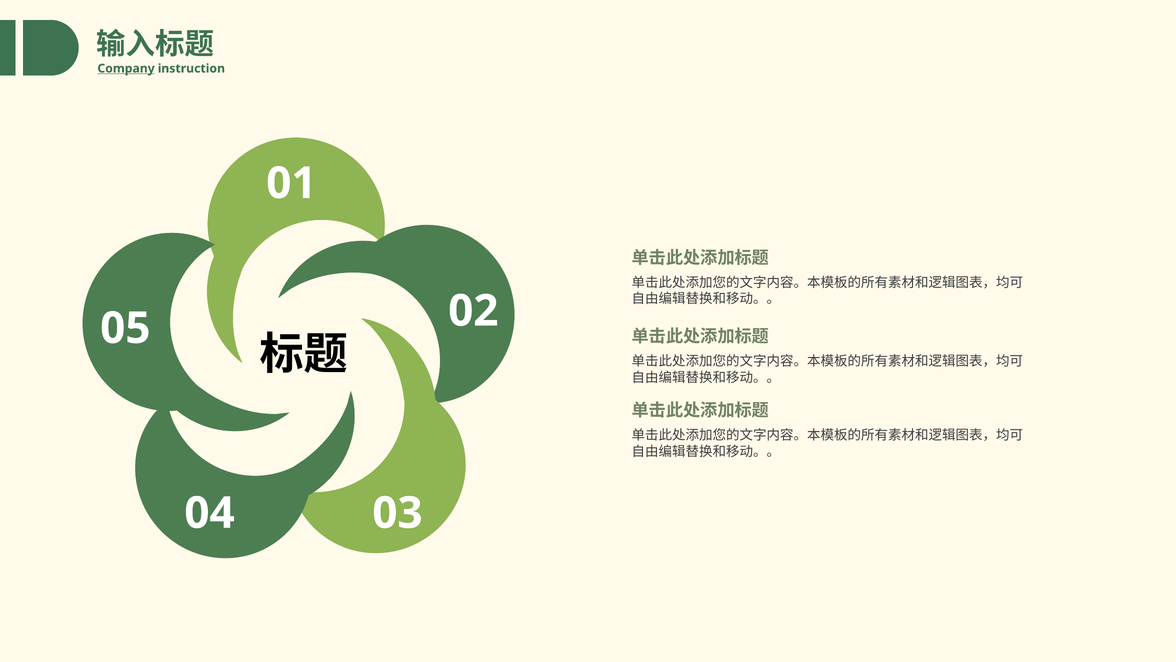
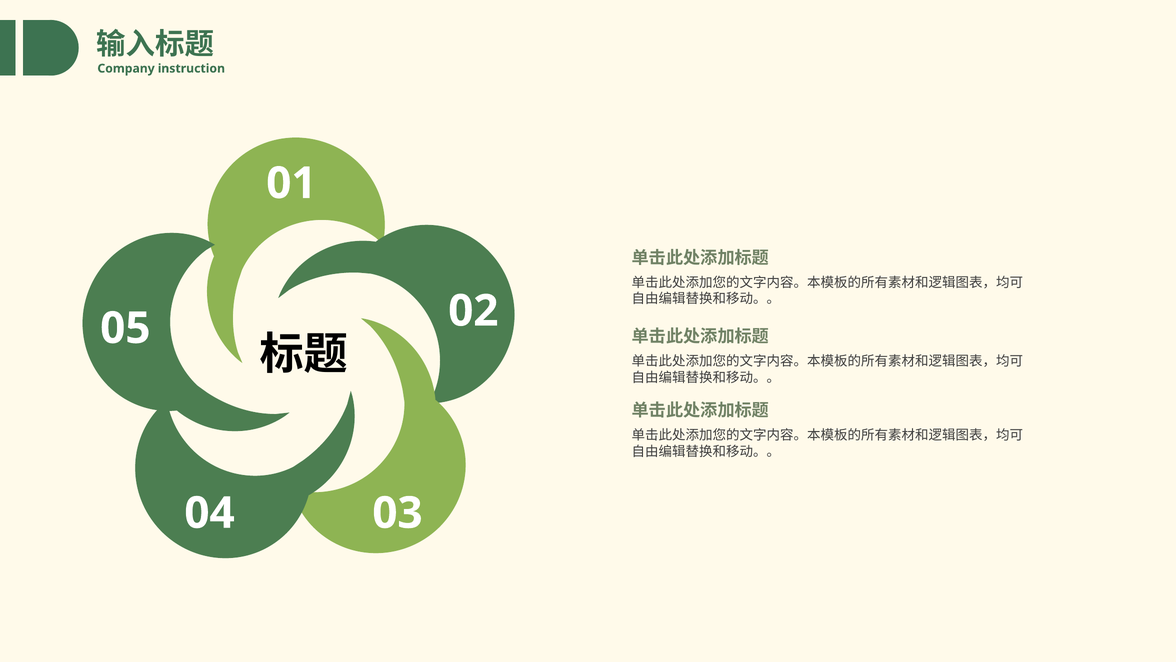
Company underline: present -> none (126, 68)
